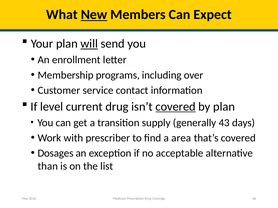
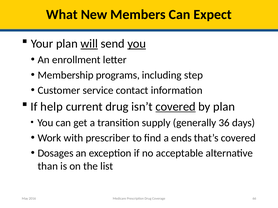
New underline: present -> none (94, 15)
you underline: none -> present (137, 44)
over: over -> step (193, 75)
level: level -> help (52, 107)
43: 43 -> 36 (224, 123)
area: area -> ends (181, 138)
